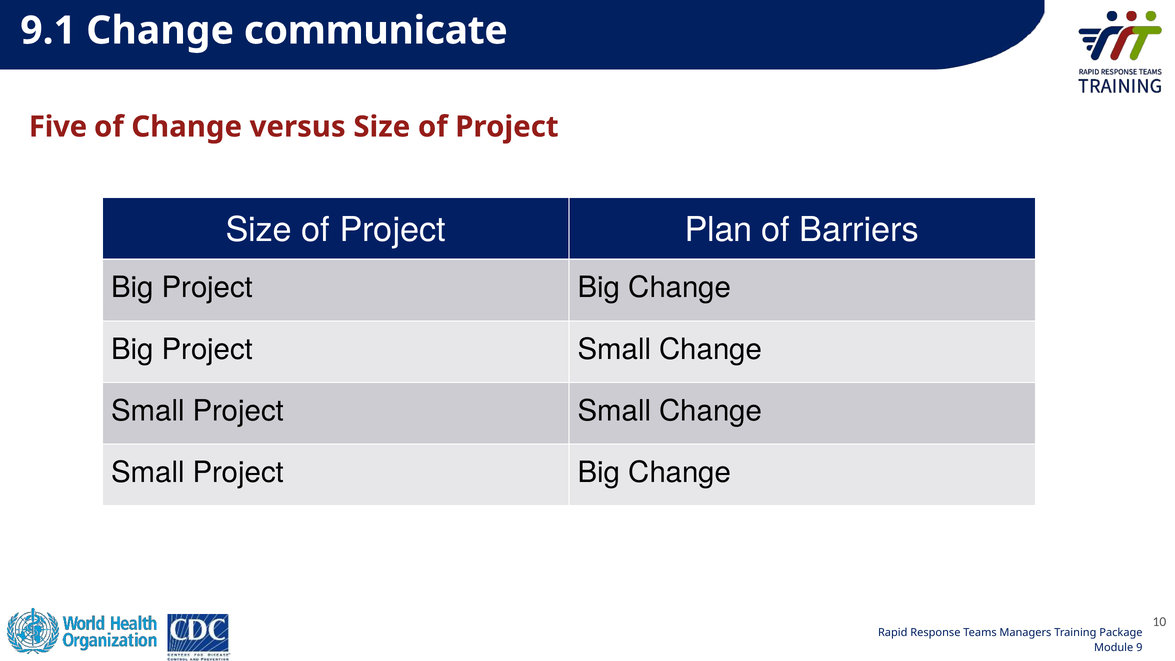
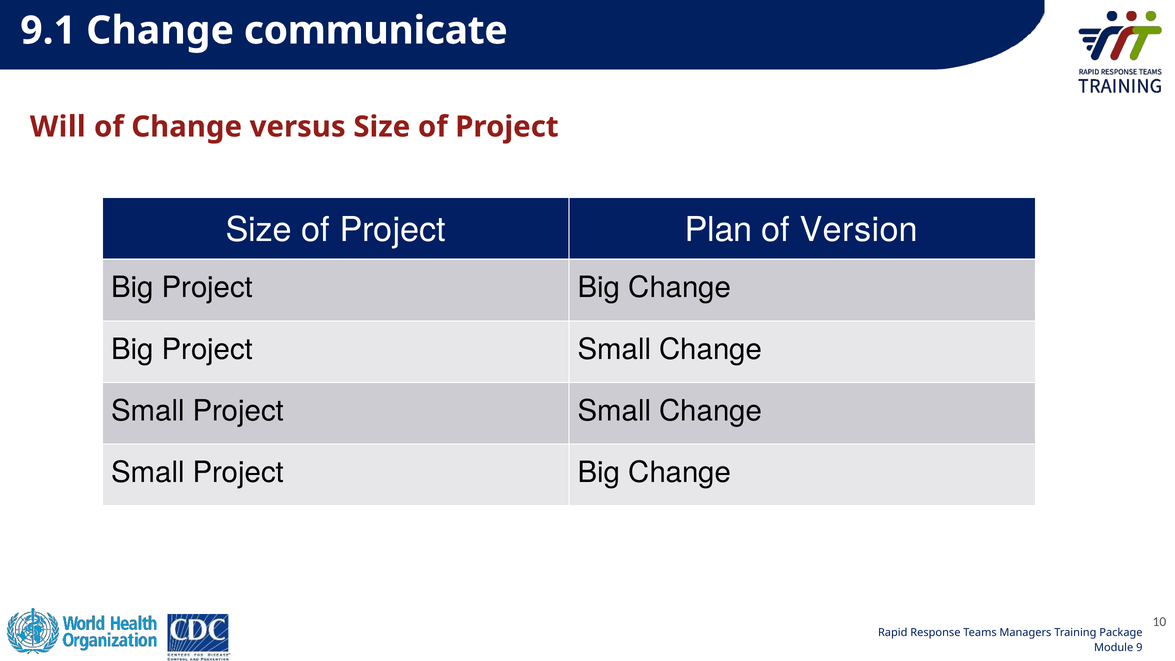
Five: Five -> Will (58, 127)
Barriers: Barriers -> Version (859, 230)
